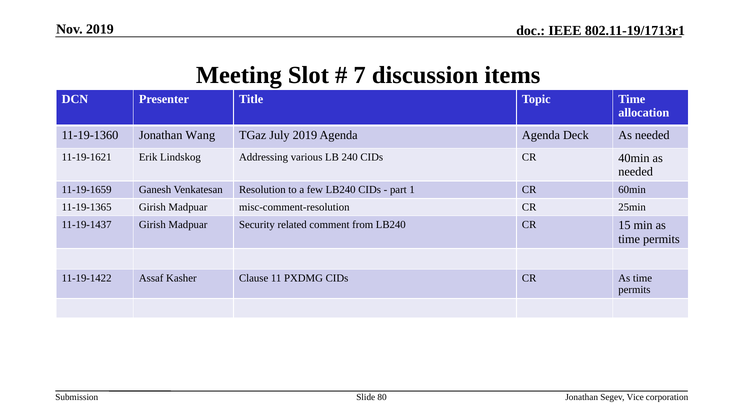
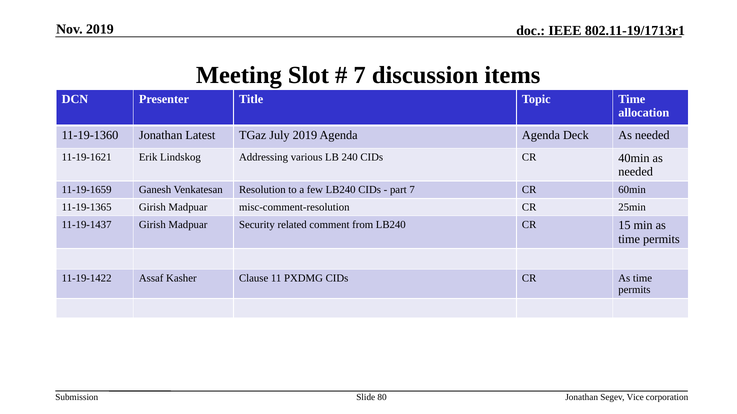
Wang: Wang -> Latest (200, 135)
part 1: 1 -> 7 (412, 190)
